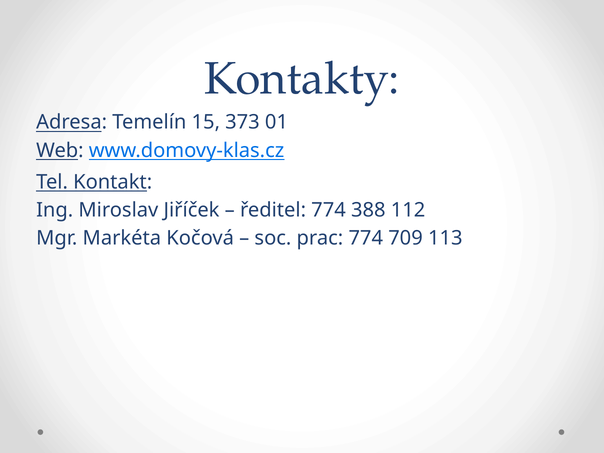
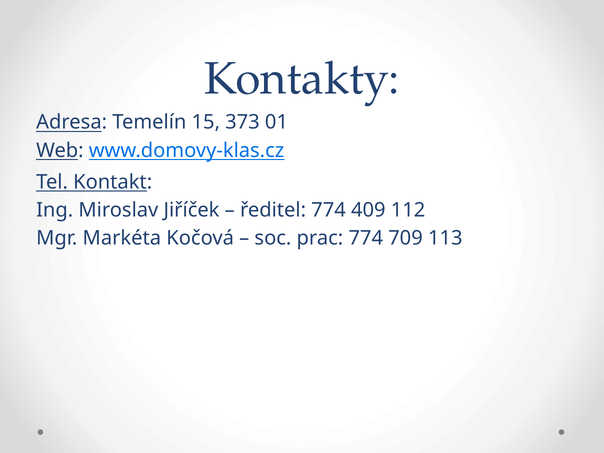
388: 388 -> 409 (368, 210)
